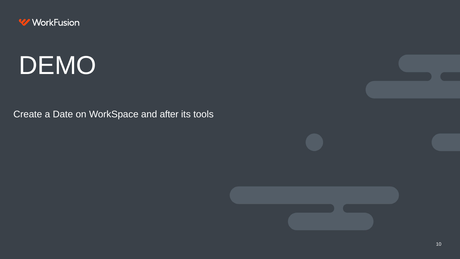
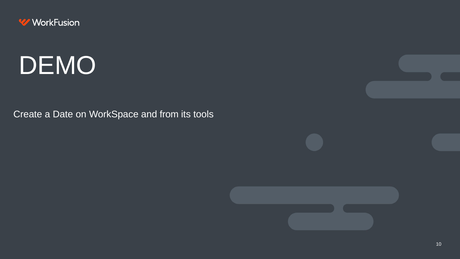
after: after -> from (169, 114)
